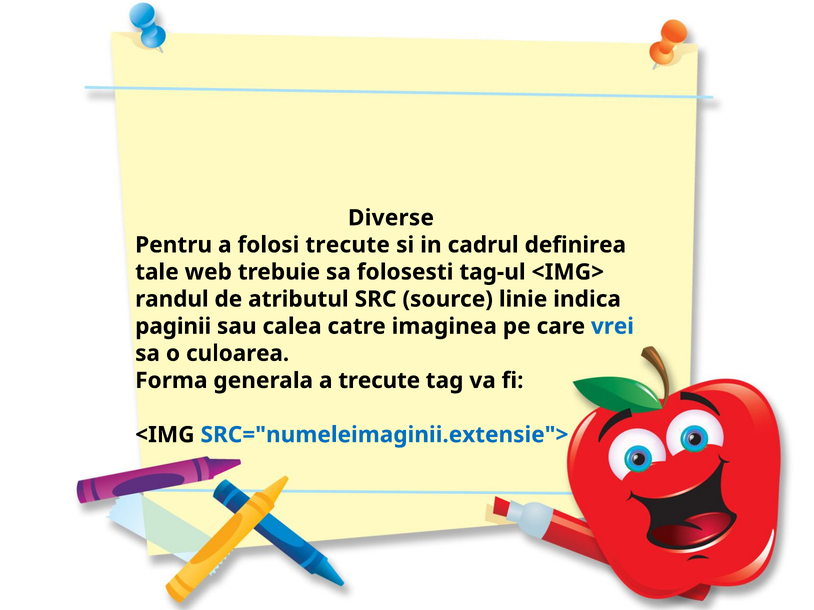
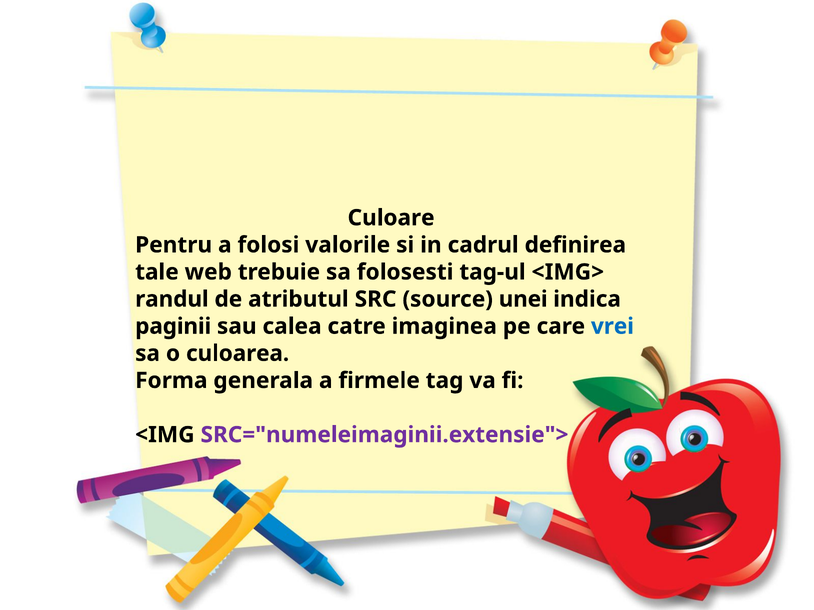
Diverse: Diverse -> Culoare (391, 218)
folosi trecute: trecute -> valorile (348, 245)
linie: linie -> unei (523, 299)
a trecute: trecute -> firmele (379, 381)
SRC="numeleimaginii.extensie"> colour: blue -> purple (384, 435)
